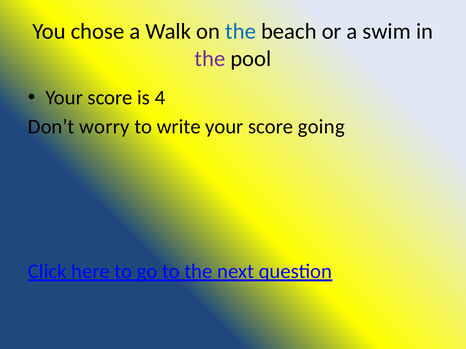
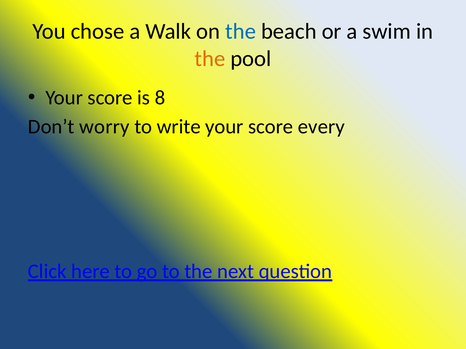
the colour: purple -> orange (210, 59)
4: 4 -> 8 (160, 98)
going: going -> every (321, 127)
